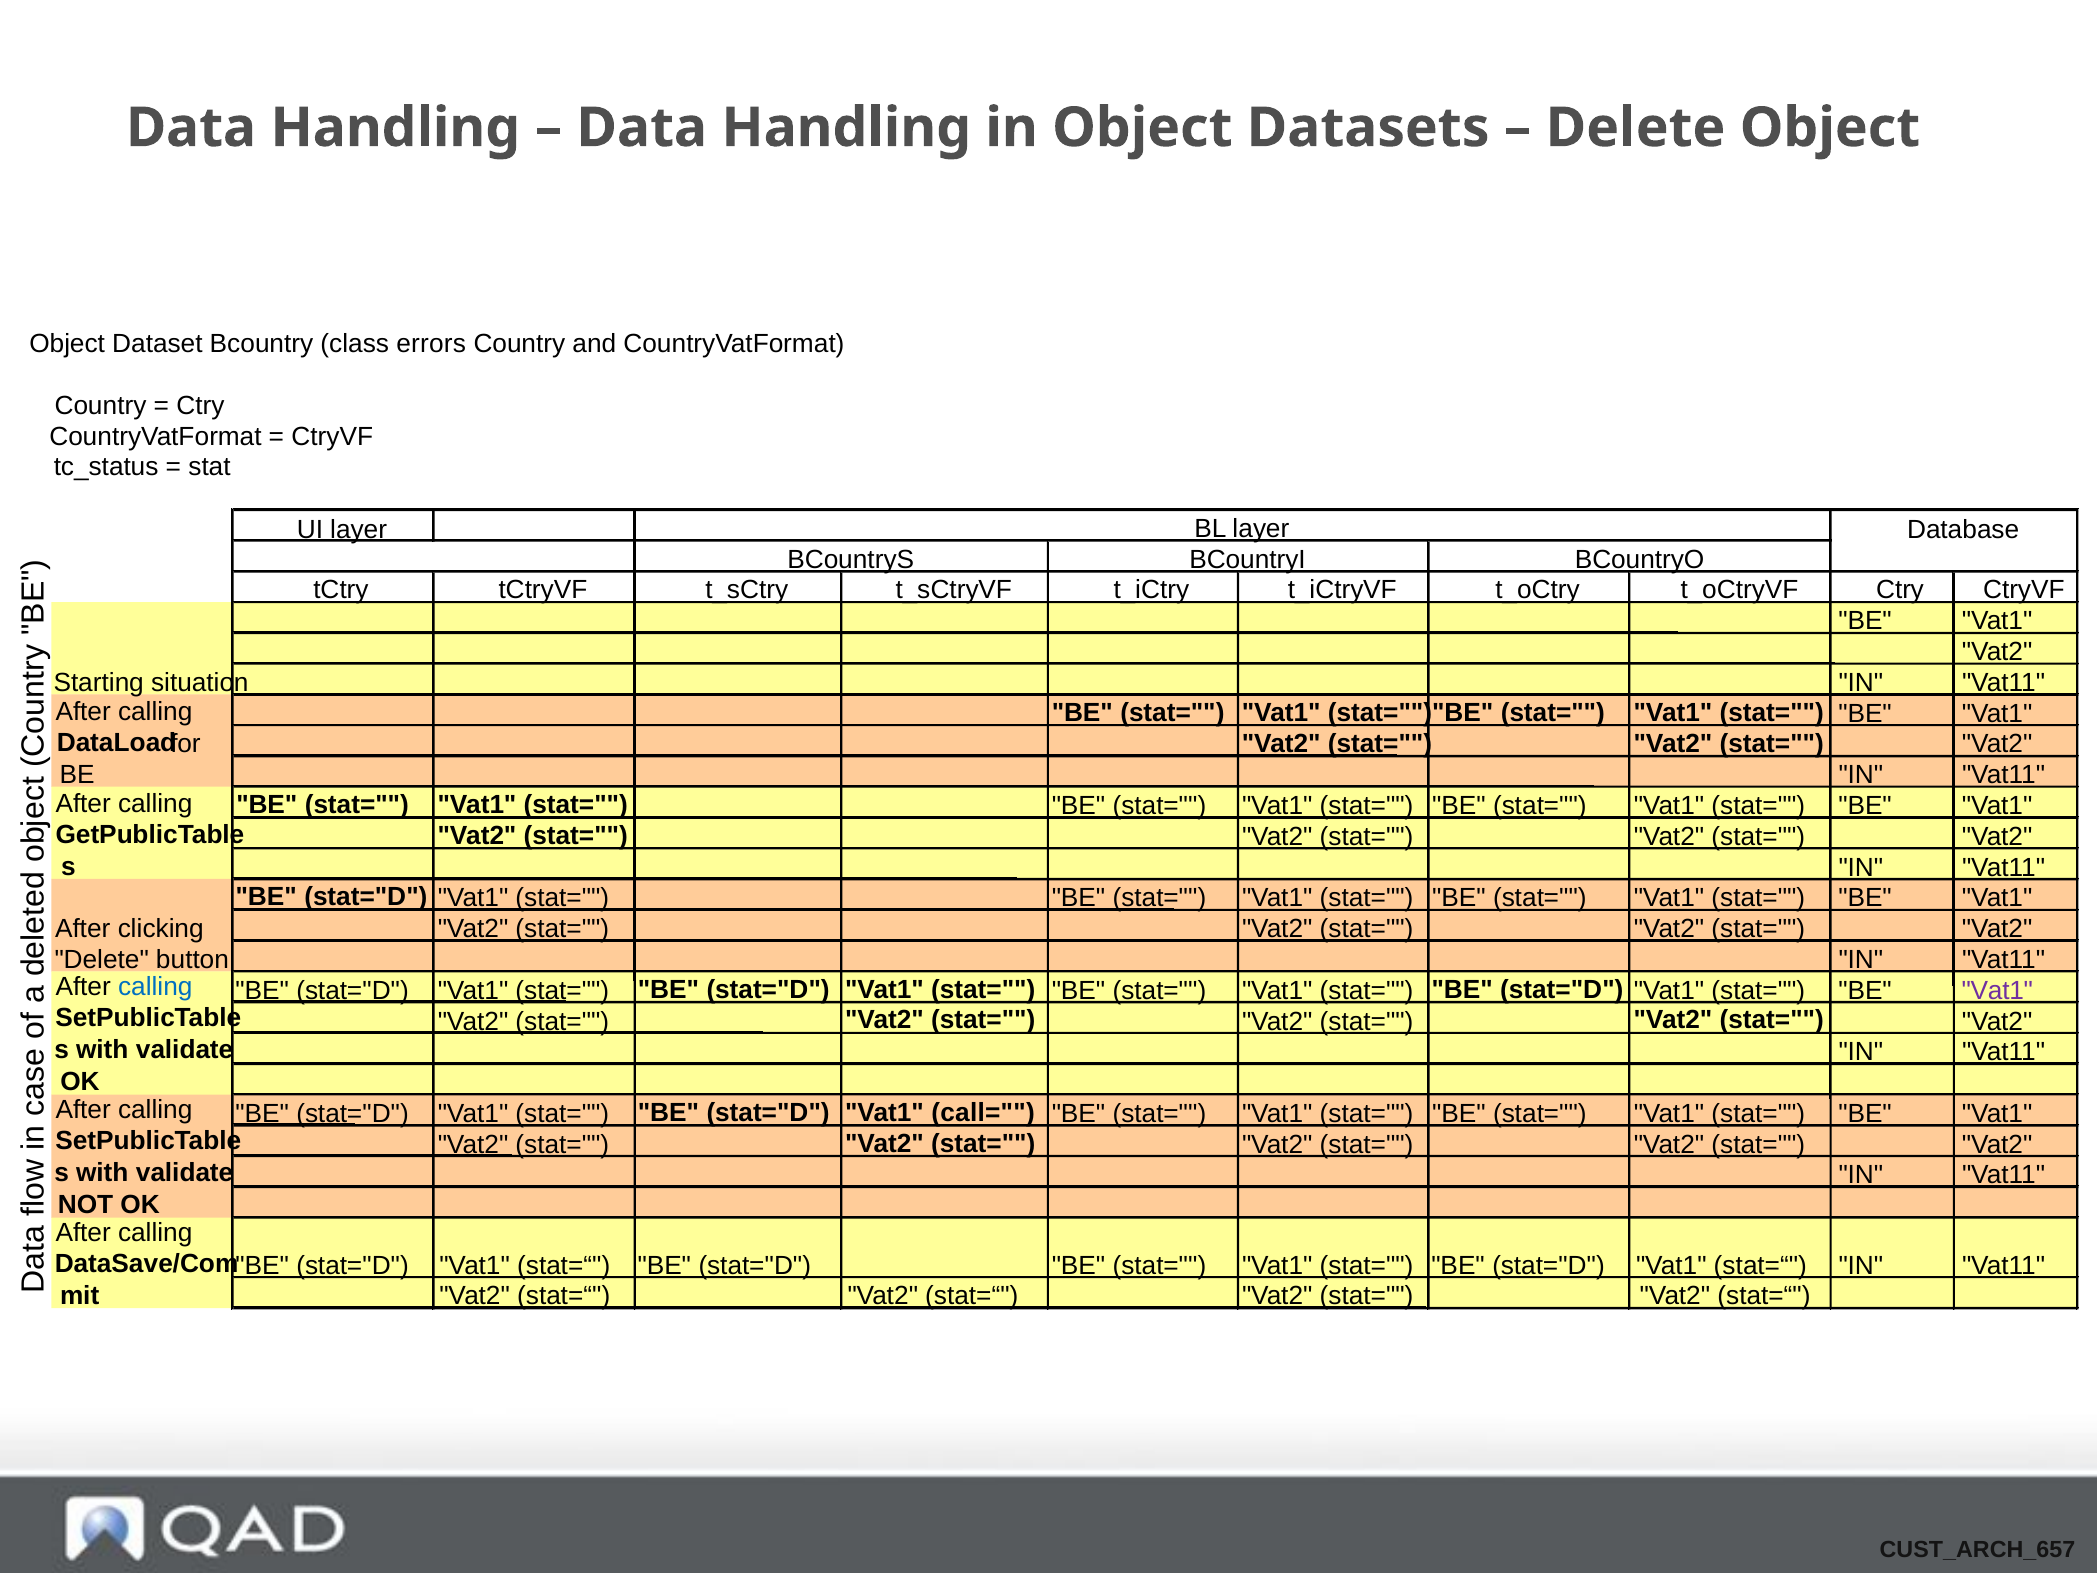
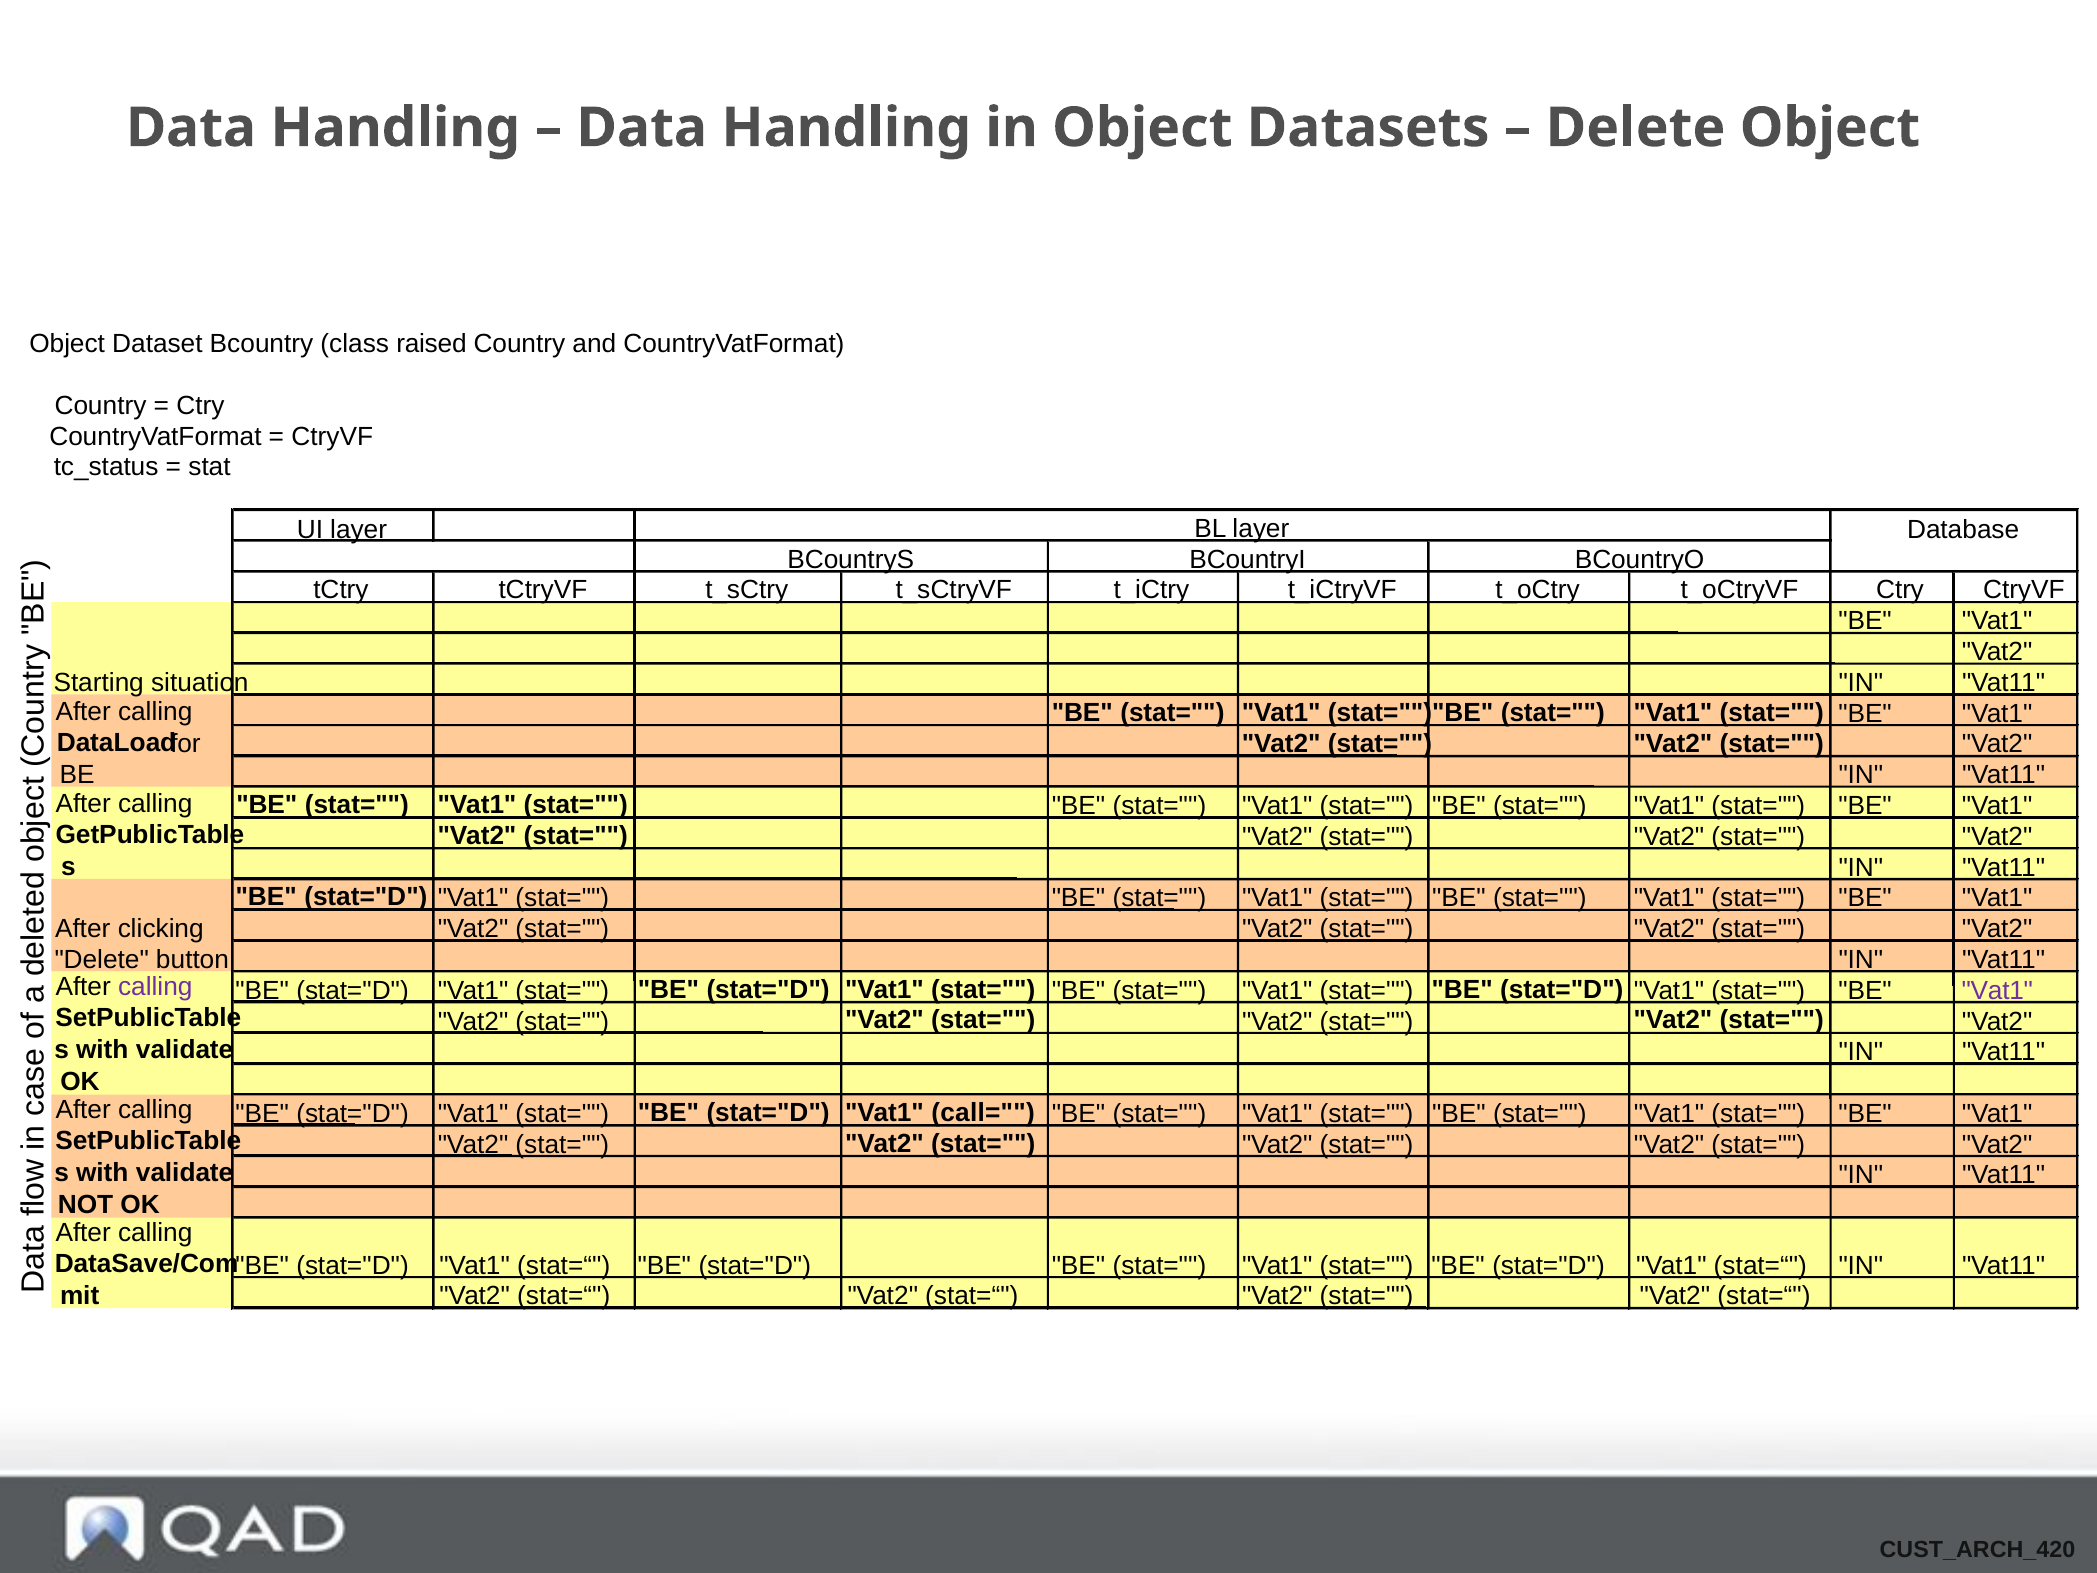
errors: errors -> raised (431, 344)
calling colour: blue -> purple (155, 987)
CUST_ARCH_657: CUST_ARCH_657 -> CUST_ARCH_420 (1977, 1550)
